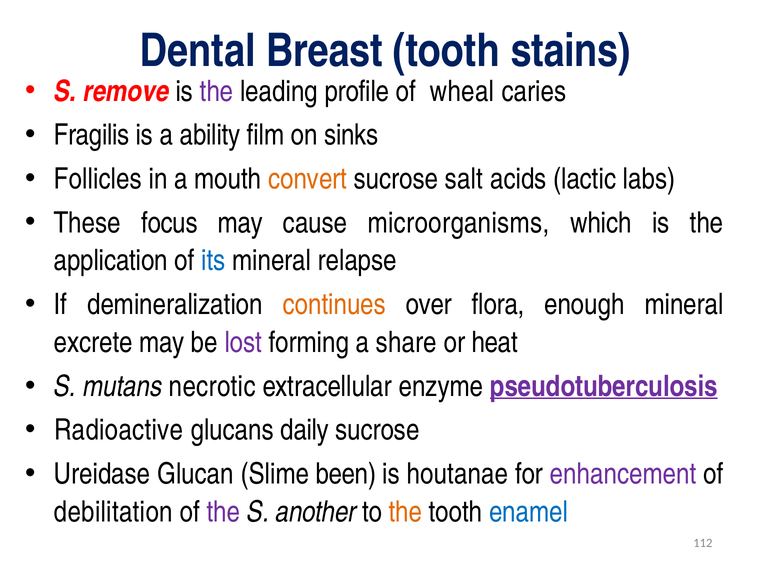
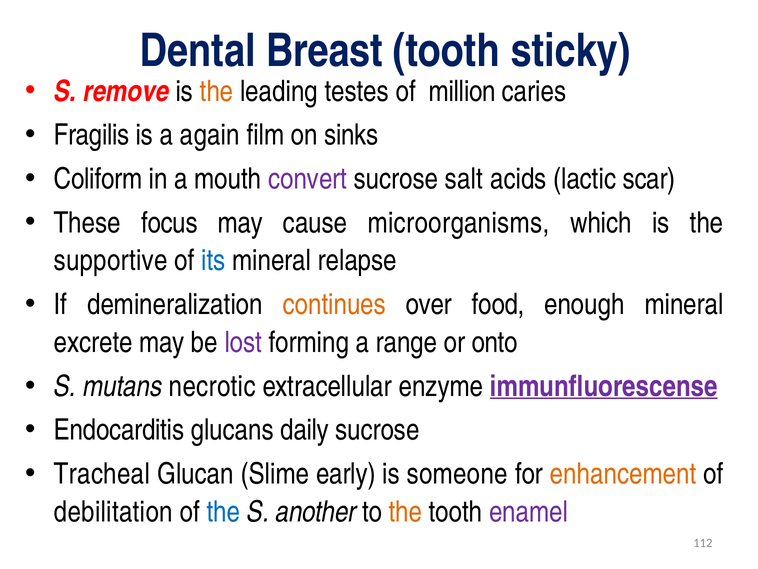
stains: stains -> sticky (570, 51)
the colour: purple -> orange (217, 91)
profile: profile -> testes (357, 91)
wheal: wheal -> million (462, 91)
ability: ability -> again (210, 135)
Follicles: Follicles -> Coliform (98, 179)
convert colour: orange -> purple (308, 179)
labs: labs -> scar (649, 179)
application: application -> supportive (111, 261)
flora: flora -> food (498, 304)
share: share -> range (406, 342)
heat: heat -> onto (495, 342)
pseudotuberculosis: pseudotuberculosis -> immunfluorescense (604, 386)
Radioactive: Radioactive -> Endocarditis (119, 430)
Ureidase: Ureidase -> Tracheal (102, 474)
been: been -> early (346, 474)
houtanae: houtanae -> someone (457, 474)
enhancement colour: purple -> orange (623, 474)
the colour: purple -> blue (224, 512)
enamel colour: blue -> purple (529, 512)
